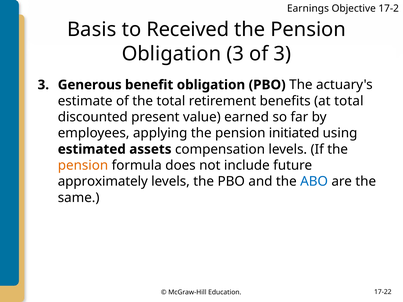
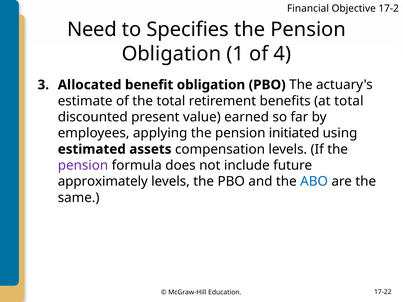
Earnings: Earnings -> Financial (308, 9)
Basis: Basis -> Need (92, 30)
Received: Received -> Specifies (188, 30)
Obligation 3: 3 -> 1 (235, 54)
of 3: 3 -> 4 (282, 54)
Generous: Generous -> Allocated (90, 85)
pension colour: orange -> purple (83, 166)
